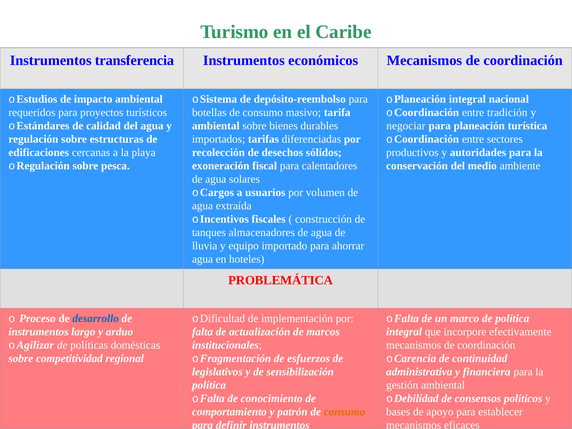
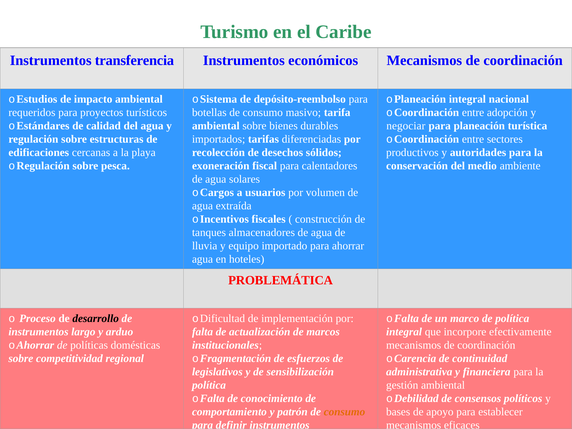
tradición: tradición -> adopción (507, 112)
desarrollo colour: blue -> black (96, 318)
o Agilizar: Agilizar -> Ahorrar (35, 345)
